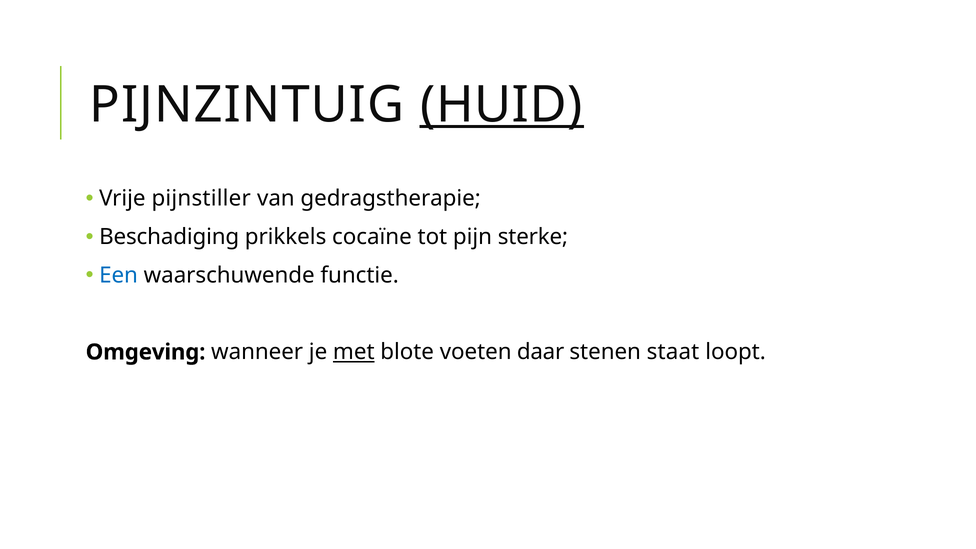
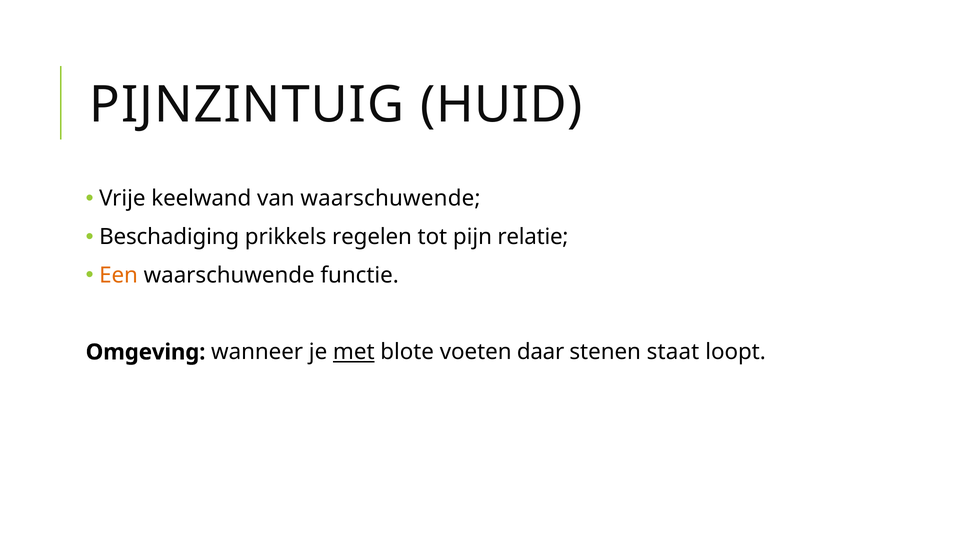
HUID underline: present -> none (501, 105)
pijnstiller: pijnstiller -> keelwand (201, 199)
van gedragstherapie: gedragstherapie -> waarschuwende (390, 199)
cocaïne: cocaïne -> regelen (372, 237)
sterke: sterke -> relatie (533, 237)
Een colour: blue -> orange (119, 275)
